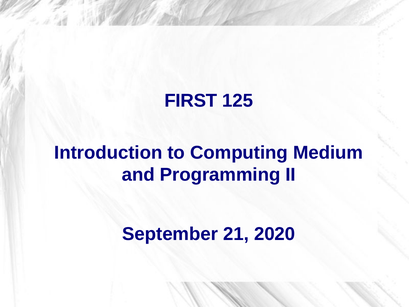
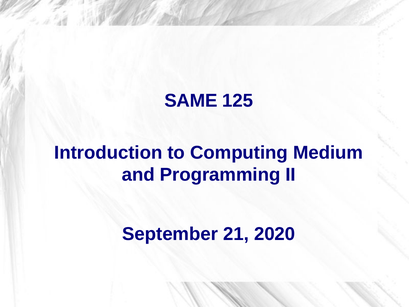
FIRST: FIRST -> SAME (191, 101)
